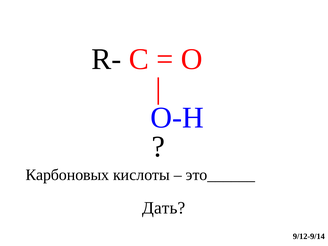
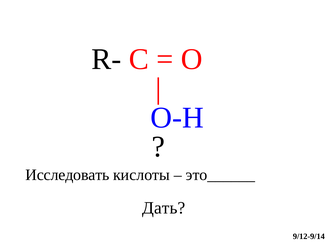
Карбоновых: Карбоновых -> Исследовать (67, 175)
